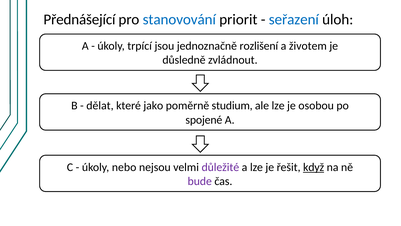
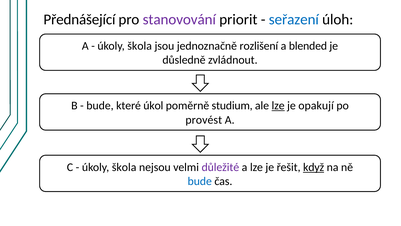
stanovování colour: blue -> purple (179, 20)
trpící: trpící -> škola (140, 46)
životem: životem -> blended (308, 46)
dělat: dělat -> bude (100, 106)
jako: jako -> úkol (153, 106)
lze underline: none -> present (278, 106)
osobou: osobou -> opakují (316, 106)
spojené: spojené -> provést (204, 120)
nebo: nebo -> škola (124, 167)
bude colour: purple -> blue (200, 181)
